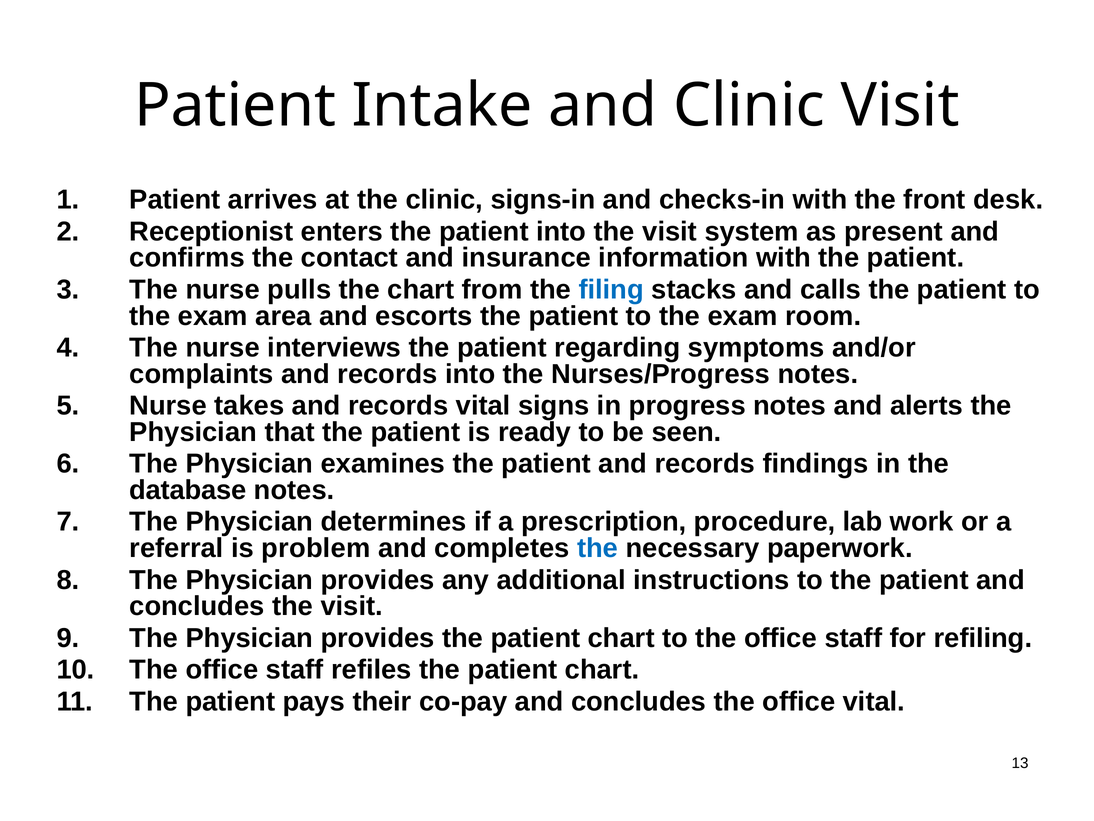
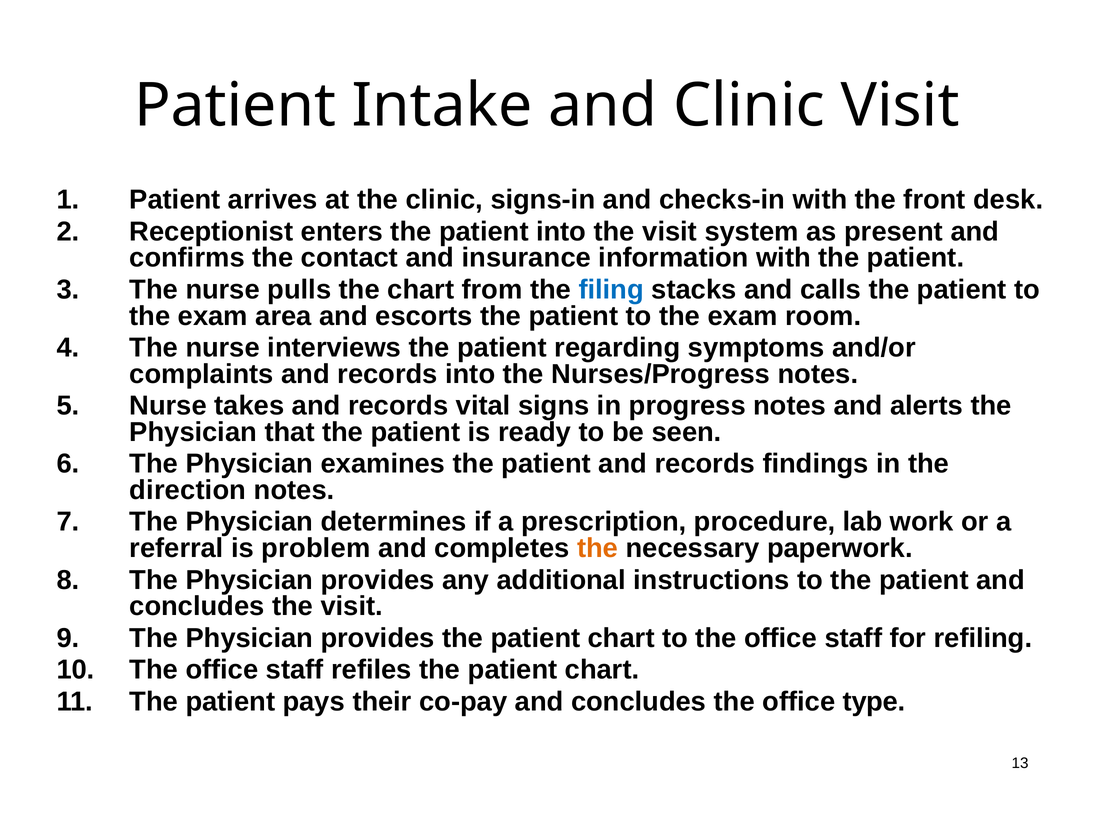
database: database -> direction (188, 490)
the colour: blue -> orange (598, 548)
office vital: vital -> type (874, 701)
